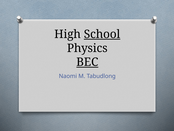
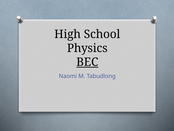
School underline: present -> none (102, 34)
